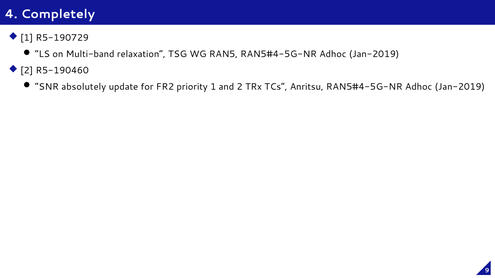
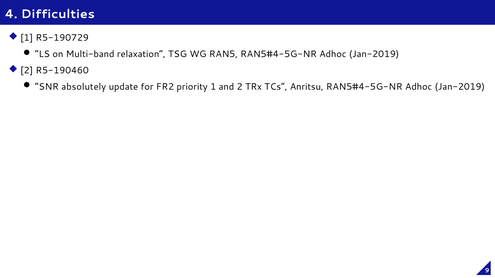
Completely: Completely -> Difficulties (58, 14)
